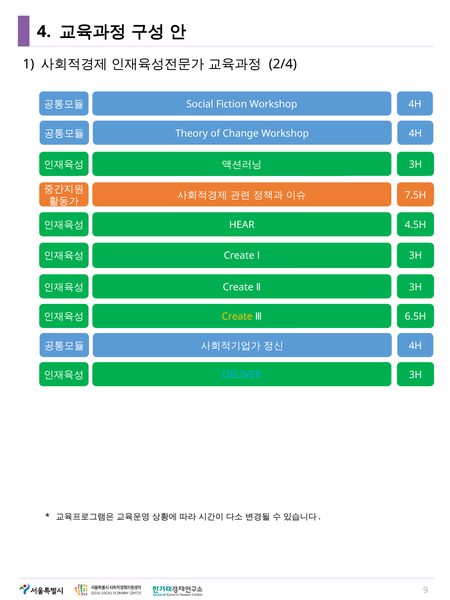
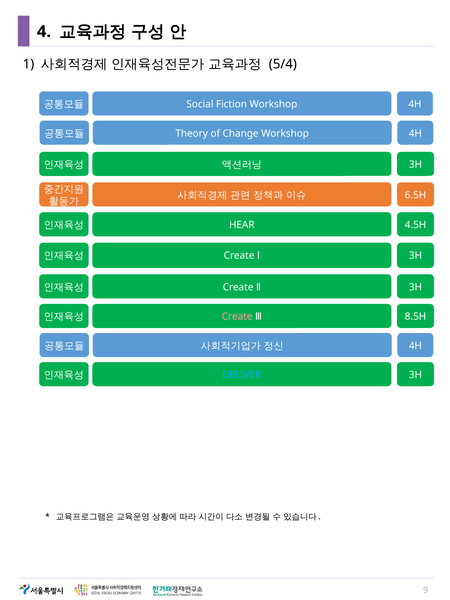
2/4: 2/4 -> 5/4 (283, 64)
7.5H: 7.5H -> 6.5H (415, 195)
Create colour: yellow -> pink (237, 317)
6.5H: 6.5H -> 8.5H (415, 317)
